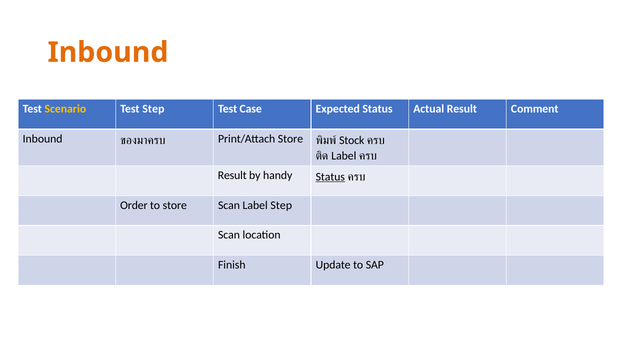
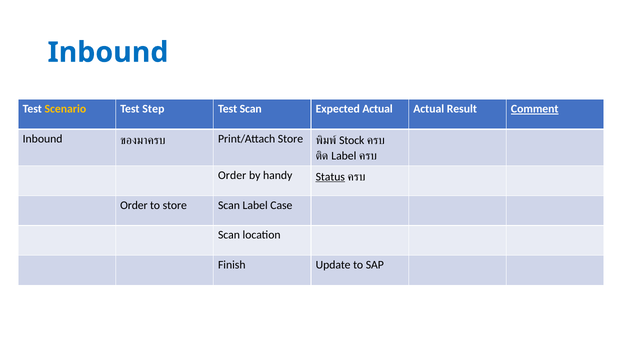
Inbound colour: orange -> blue (108, 52)
Test Case: Case -> Scan (251, 109)
Expected Status: Status -> Actual (378, 109)
Comment underline: none -> present (535, 109)
Result: Result -> Order (232, 175)
Label Step: Step -> Case (281, 205)
